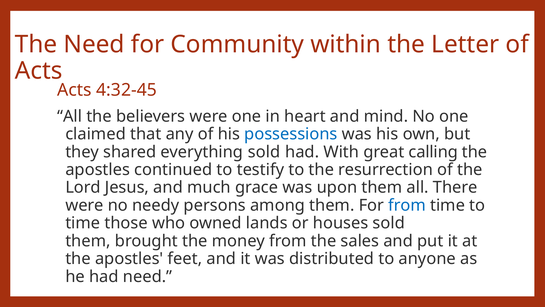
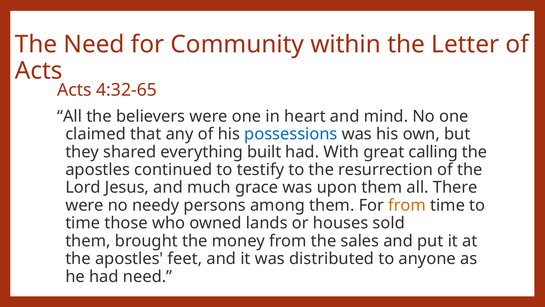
4:32-45: 4:32-45 -> 4:32-65 (127, 90)
everything sold: sold -> built (264, 152)
from colour: blue -> orange (407, 205)
